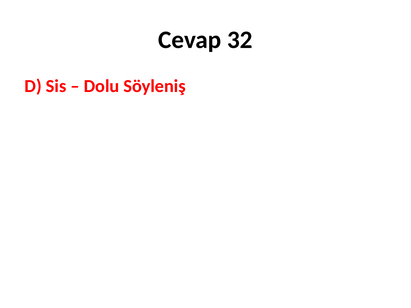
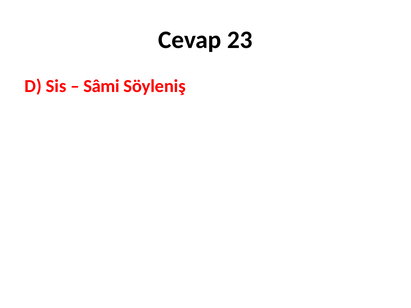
32: 32 -> 23 (240, 40)
Dolu: Dolu -> Sâmi (102, 86)
